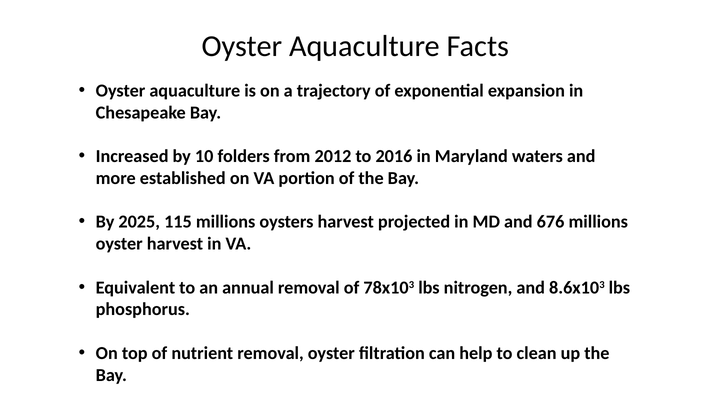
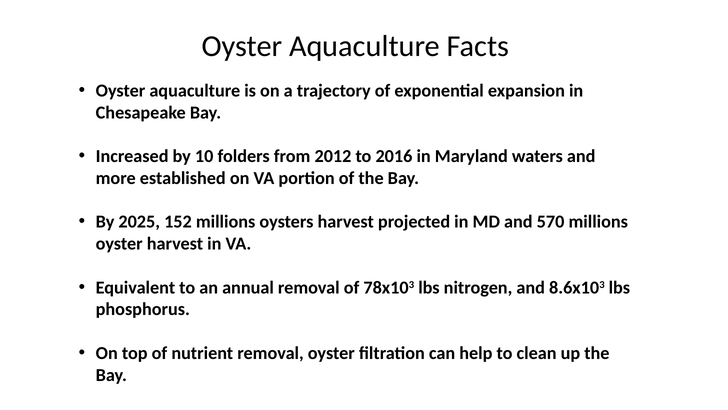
115: 115 -> 152 (178, 222)
676: 676 -> 570 (551, 222)
